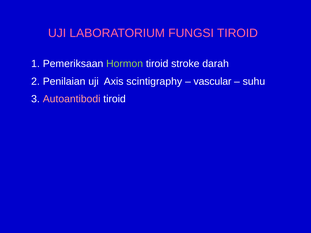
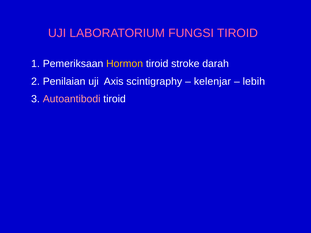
Hormon colour: light green -> yellow (125, 64)
vascular: vascular -> kelenjar (212, 81)
suhu: suhu -> lebih (254, 81)
